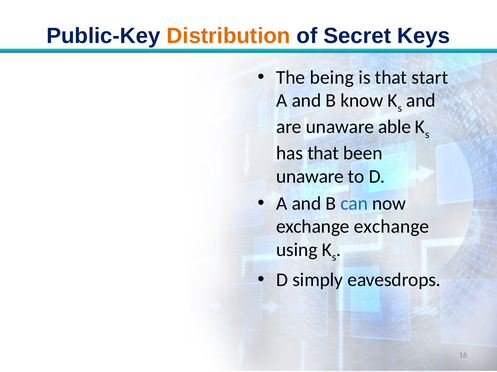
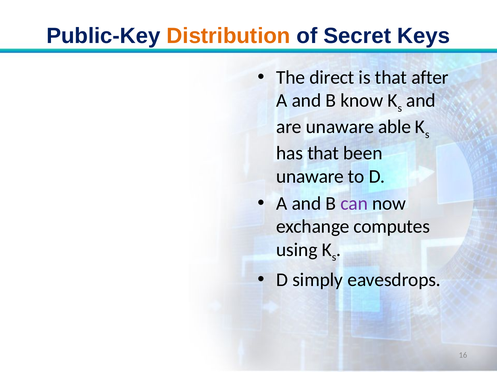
being: being -> direct (332, 78)
start: start -> after (430, 78)
can colour: blue -> purple (354, 204)
exchange exchange: exchange -> computes (392, 227)
